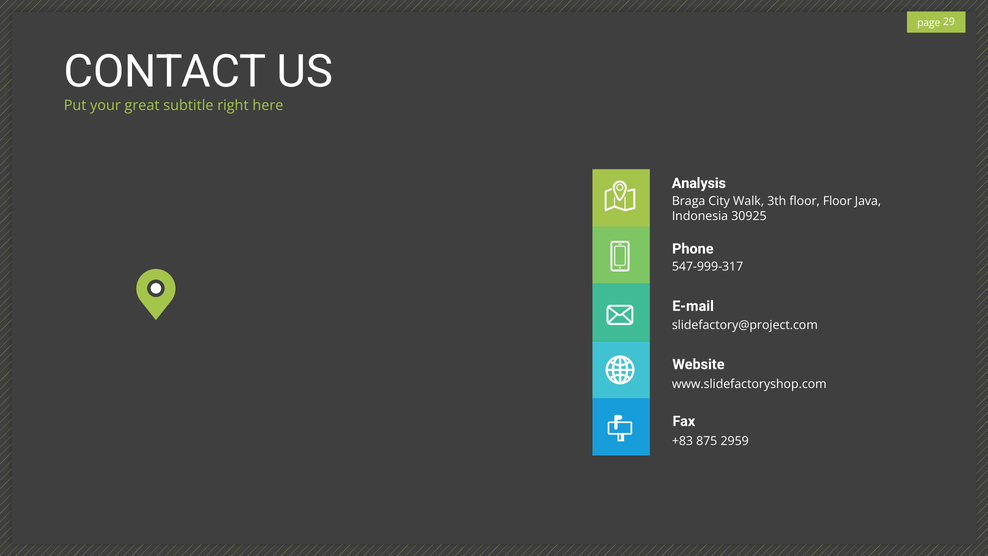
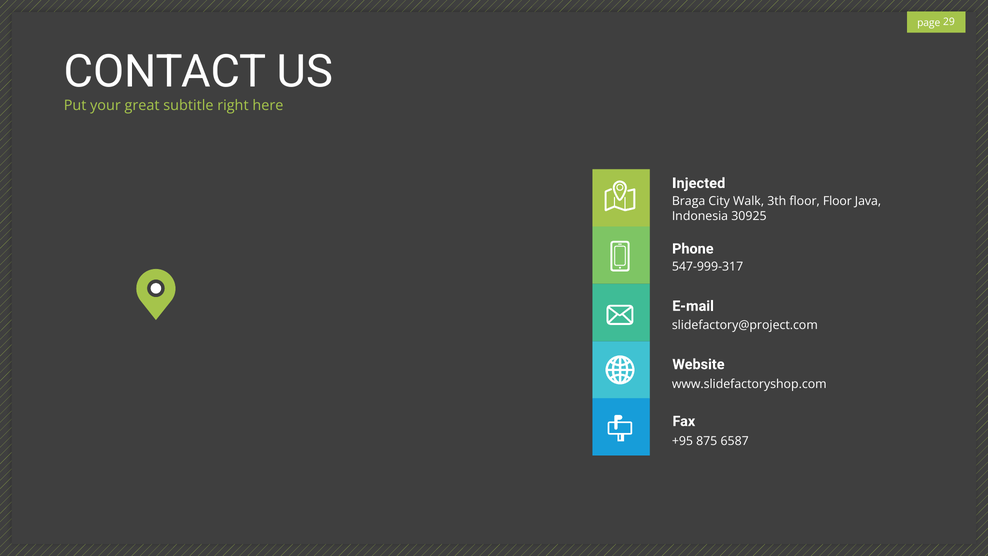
Analysis: Analysis -> Injected (699, 183)
+83: +83 -> +95 (682, 441)
2959: 2959 -> 6587 (735, 441)
